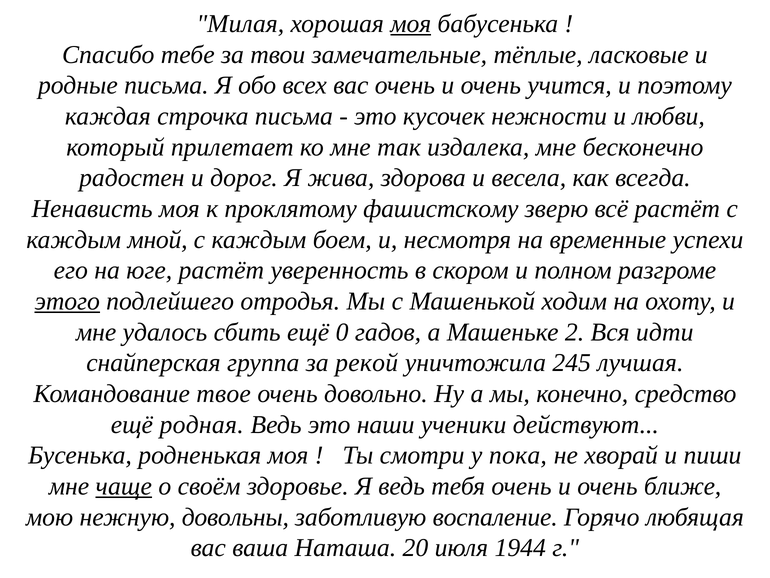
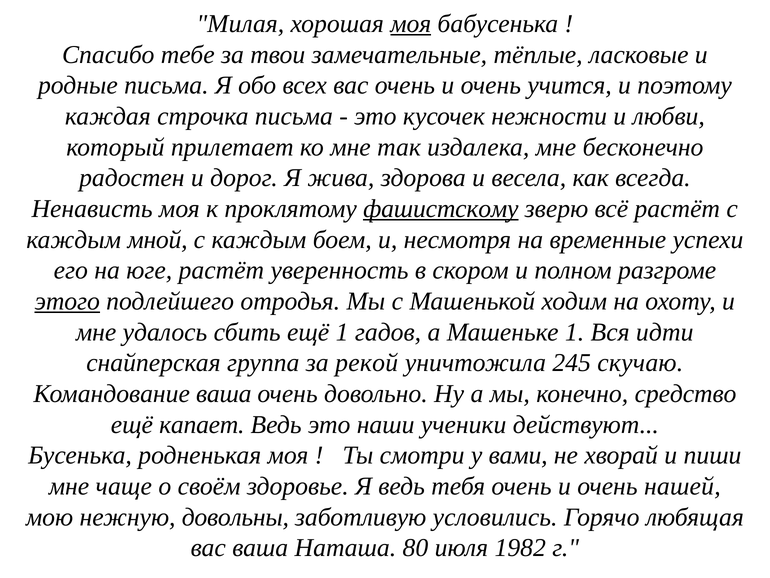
фашистскому underline: none -> present (441, 209)
ещё 0: 0 -> 1 (342, 332)
Машеньке 2: 2 -> 1 (575, 332)
лучшая: лучшая -> скучаю (640, 363)
Командование твое: твое -> ваша (224, 393)
родная: родная -> капает (202, 424)
пока: пока -> вами (518, 455)
чаще underline: present -> none (124, 486)
ближе: ближе -> нашей (682, 486)
воспаление: воспаление -> условились (495, 517)
20: 20 -> 80 (415, 547)
1944: 1944 -> 1982 (520, 547)
